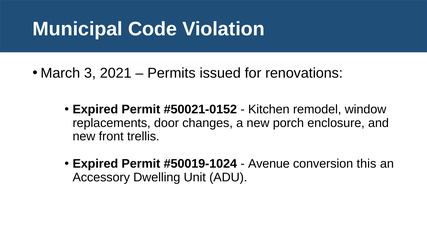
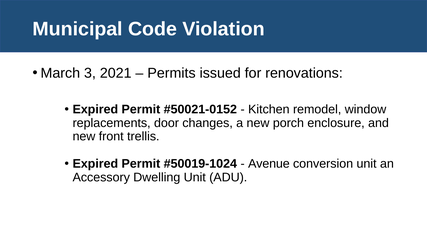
conversion this: this -> unit (367, 164)
